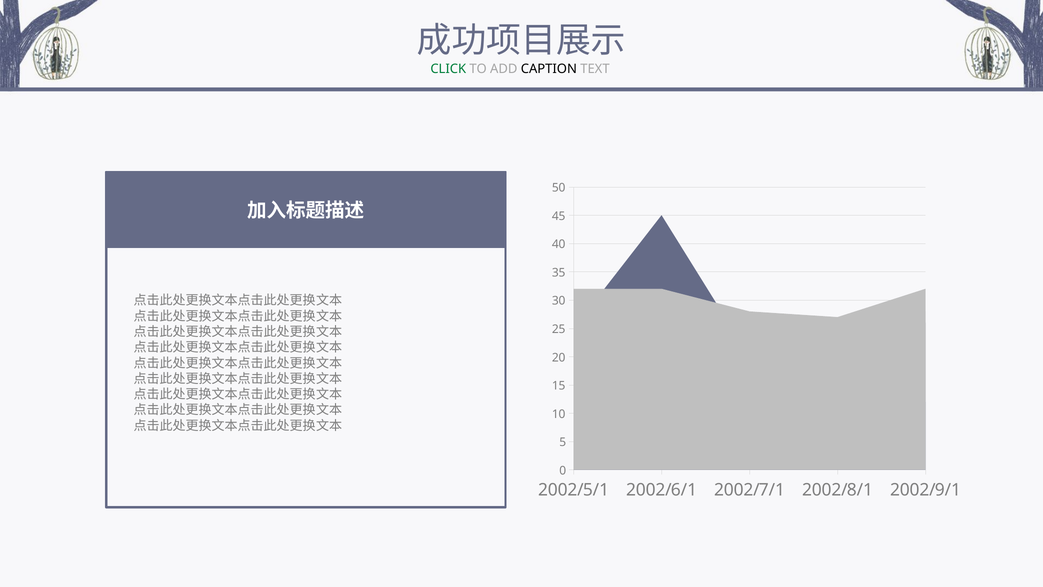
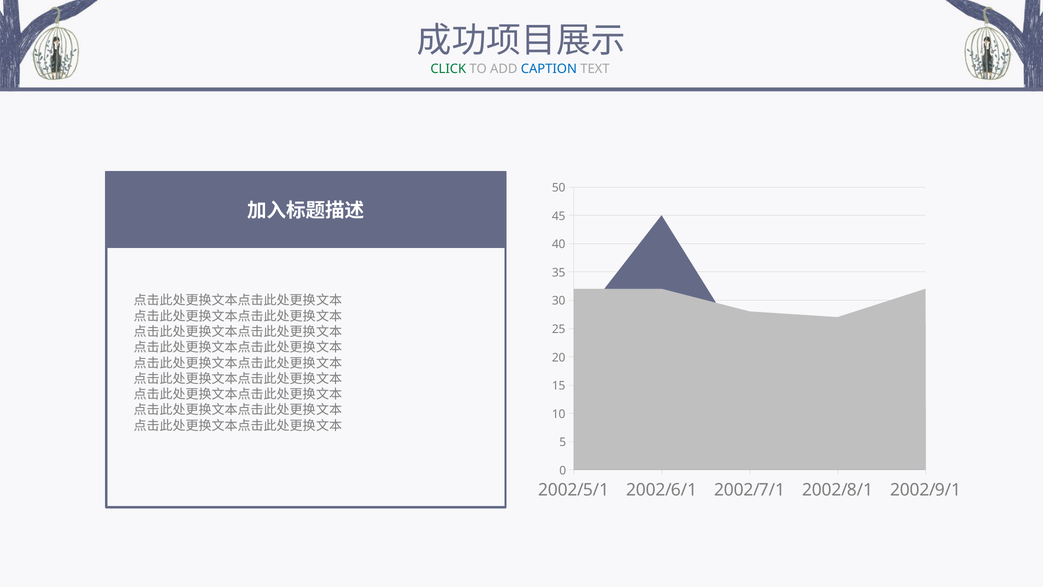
CAPTION colour: black -> blue (549, 69)
